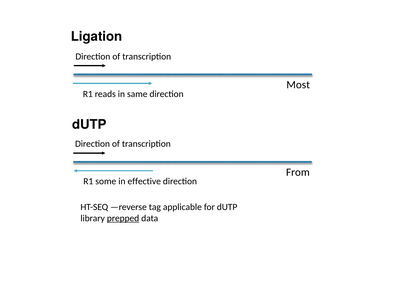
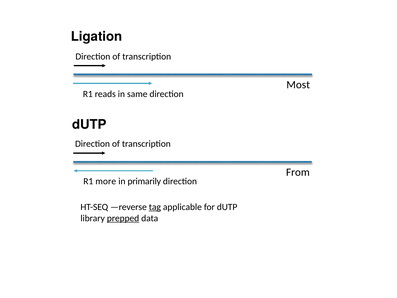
some: some -> more (106, 181)
effective: effective -> primarily (144, 181)
tag underline: none -> present (155, 207)
